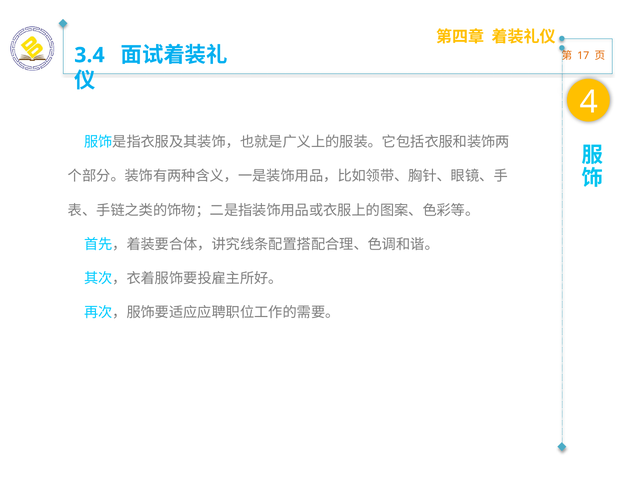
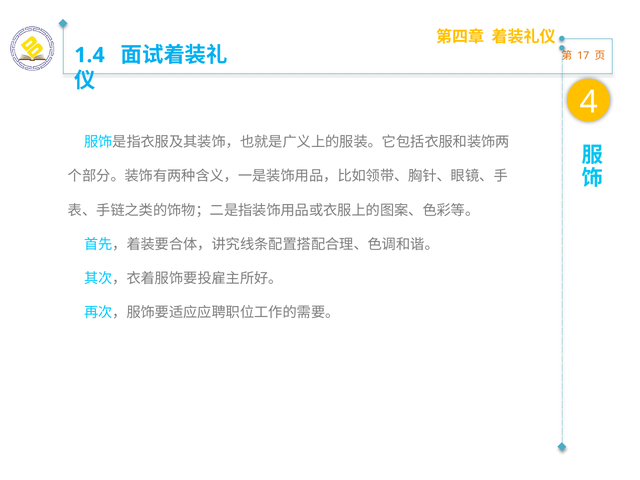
3.4: 3.4 -> 1.4 (89, 55)
